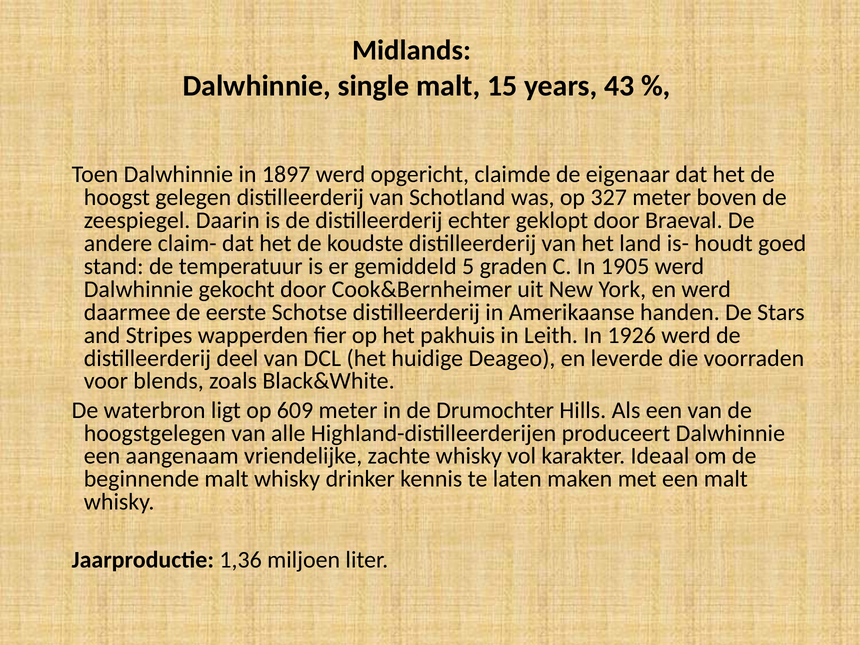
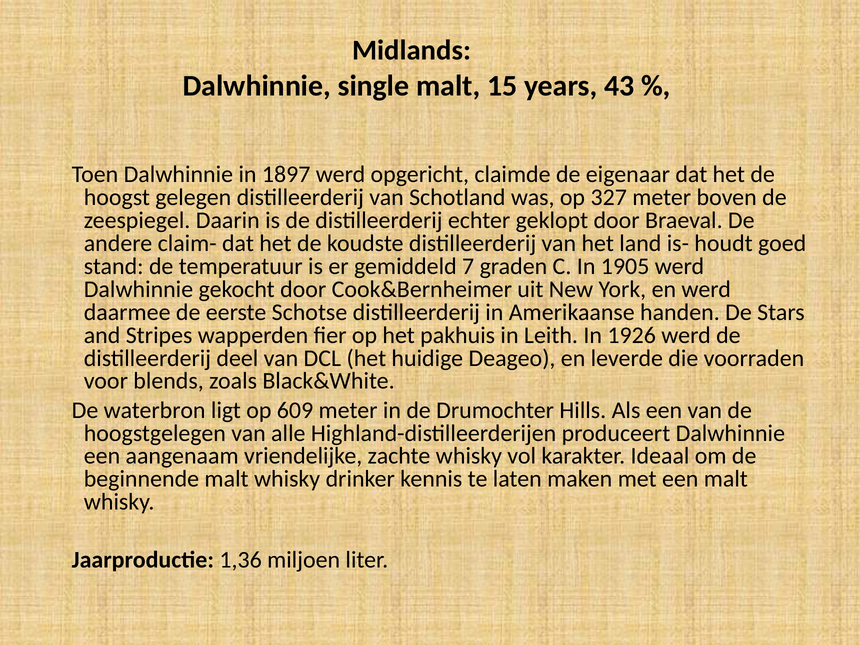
5: 5 -> 7 (468, 266)
